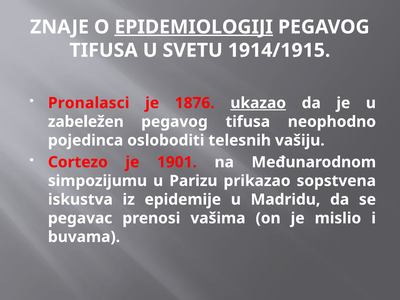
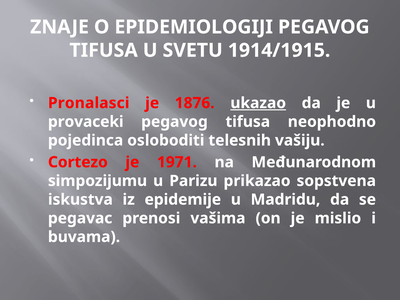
EPIDEMIOLOGIJI underline: present -> none (194, 27)
zabeležen: zabeležen -> provaceki (86, 122)
1901: 1901 -> 1971 (177, 162)
